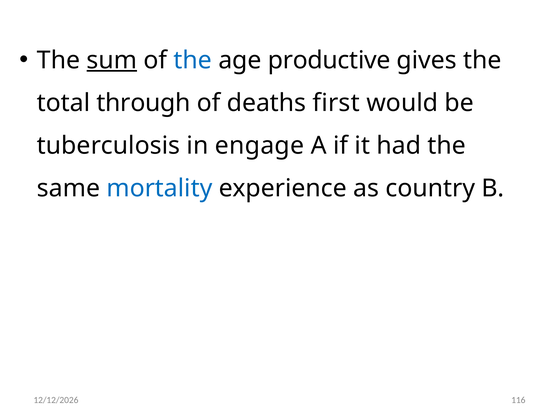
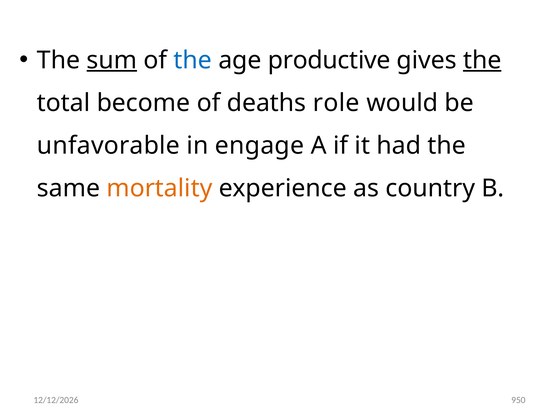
the underline: none -> present (482, 60)
through: through -> become (143, 103)
first: first -> role (336, 103)
tuberculosis: tuberculosis -> unfavorable (108, 146)
mortality colour: blue -> orange (159, 188)
116: 116 -> 950 (518, 400)
